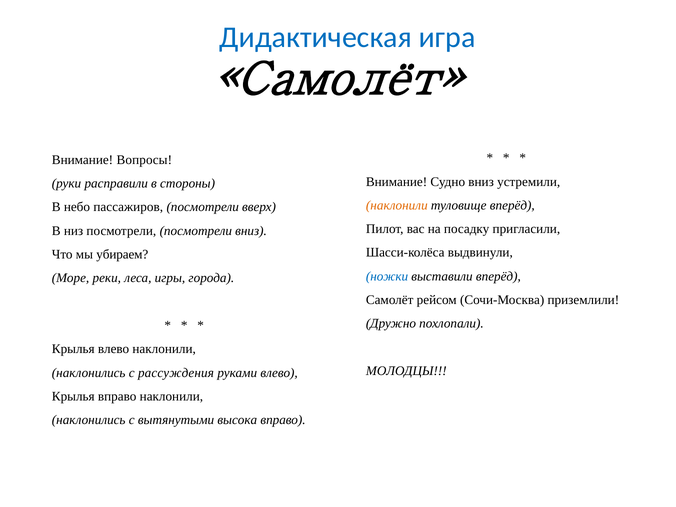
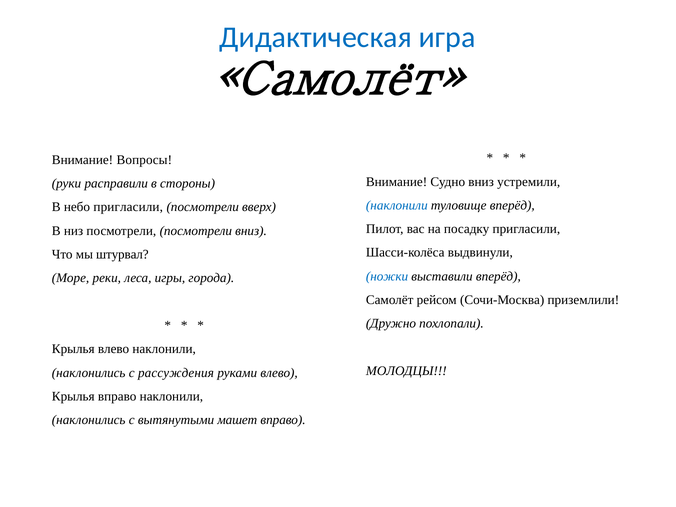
наклонили colour: orange -> blue (397, 205)
небо пассажиров: пассажиров -> пригласили (128, 207)
убираем: убираем -> штурвал (122, 254)
высока: высока -> машет (237, 420)
